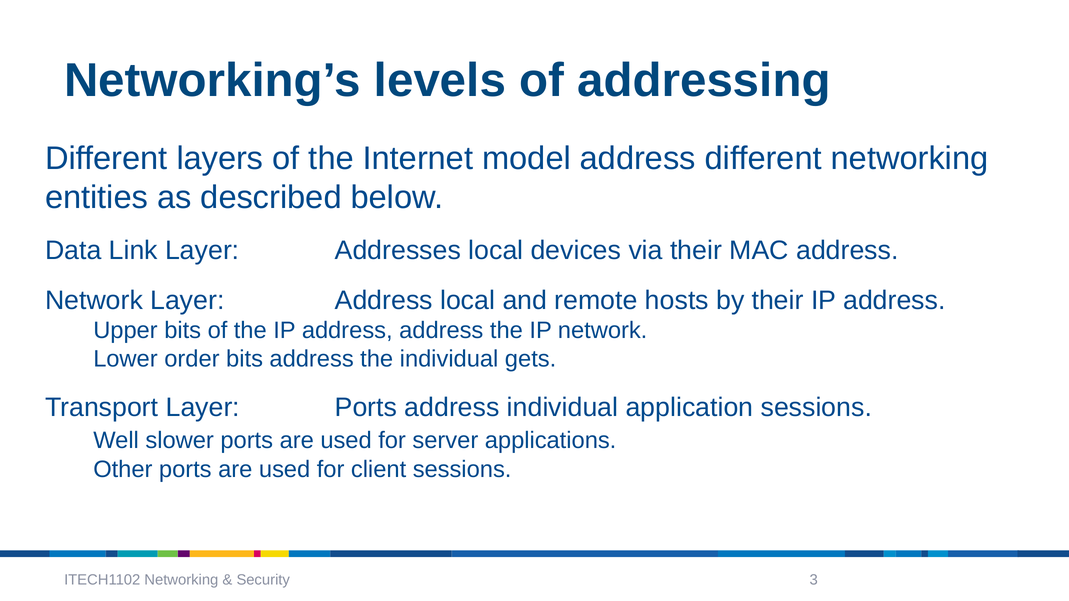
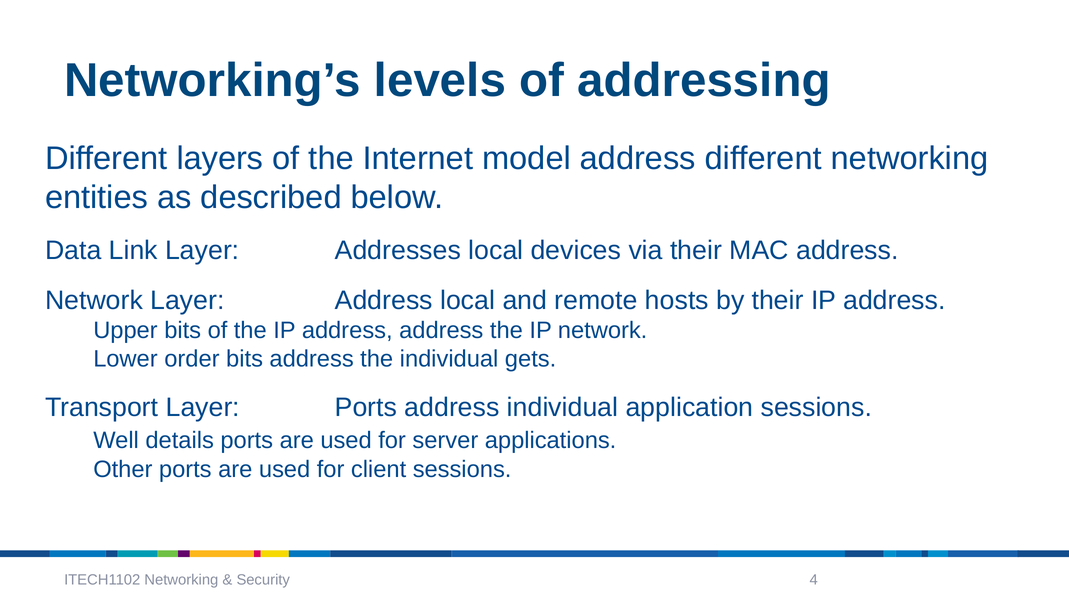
slower: slower -> details (180, 441)
3: 3 -> 4 (814, 580)
